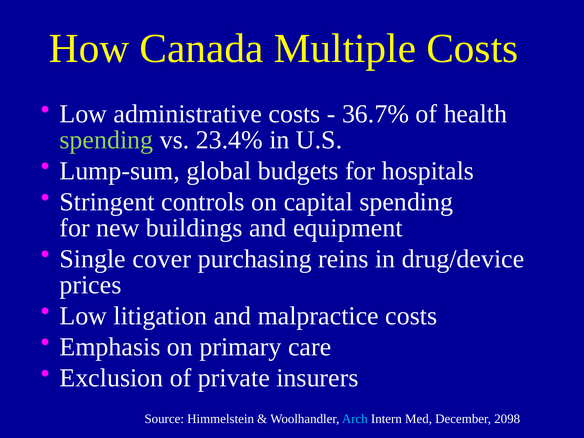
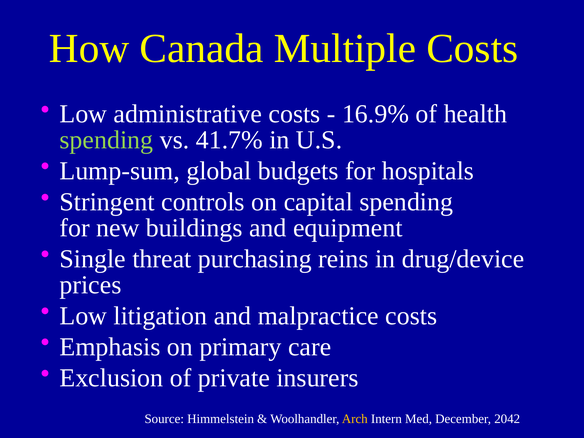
36.7%: 36.7% -> 16.9% (376, 114)
23.4%: 23.4% -> 41.7% (229, 140)
cover: cover -> threat (162, 259)
Arch colour: light blue -> yellow (355, 419)
2098: 2098 -> 2042 (507, 419)
